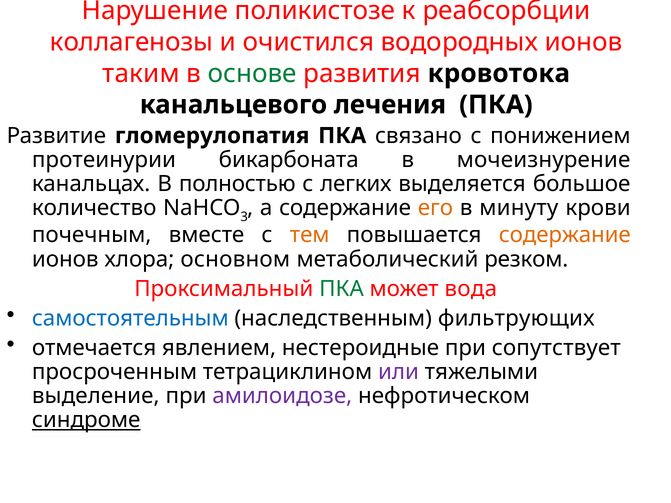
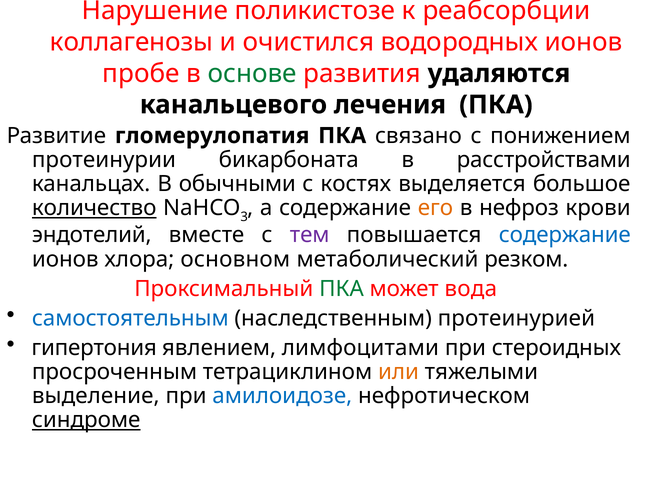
таким: таким -> пробе (141, 73)
кровотока: кровотока -> удаляются (499, 73)
мочеизнурение: мочеизнурение -> расстройствами (544, 160)
полностью: полностью -> обычными (237, 184)
легких: легких -> костях (356, 184)
количество underline: none -> present (94, 208)
минуту: минуту -> нефроз (519, 208)
почечным: почечным -> эндотелий (92, 235)
тем colour: orange -> purple (310, 235)
содержание colour: orange -> blue (565, 235)
фильтрующих: фильтрующих -> протеинурией (516, 318)
отмечается: отмечается -> гипертония (94, 348)
нестероидные: нестероидные -> лимфоцитами (360, 348)
сопутствует: сопутствует -> стероидных (556, 348)
или colour: purple -> orange (398, 372)
амилоидозе colour: purple -> blue (282, 396)
